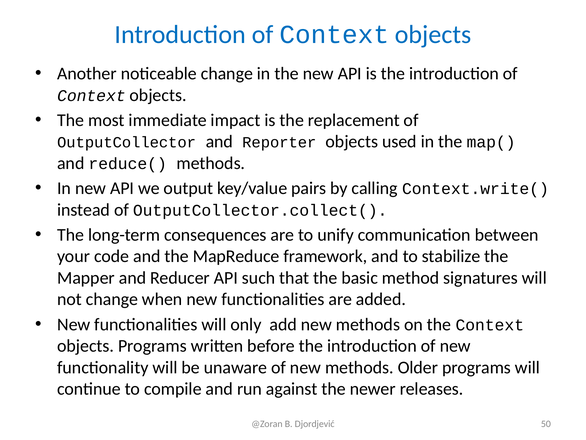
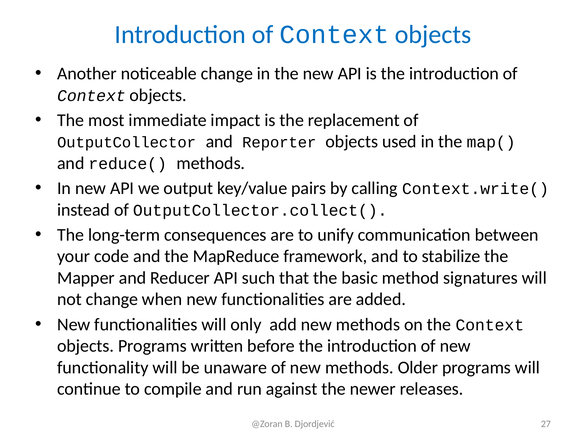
50: 50 -> 27 (546, 423)
